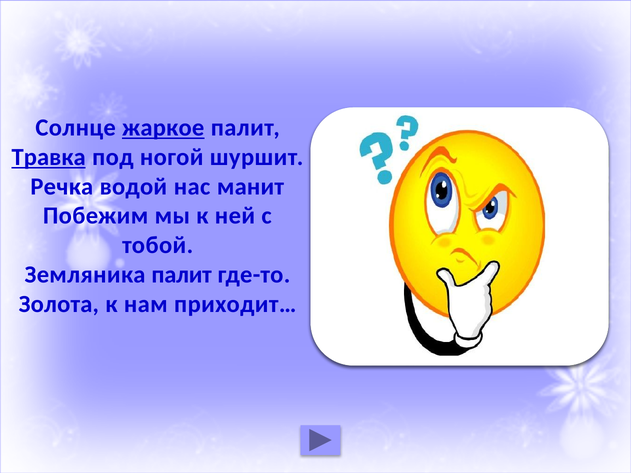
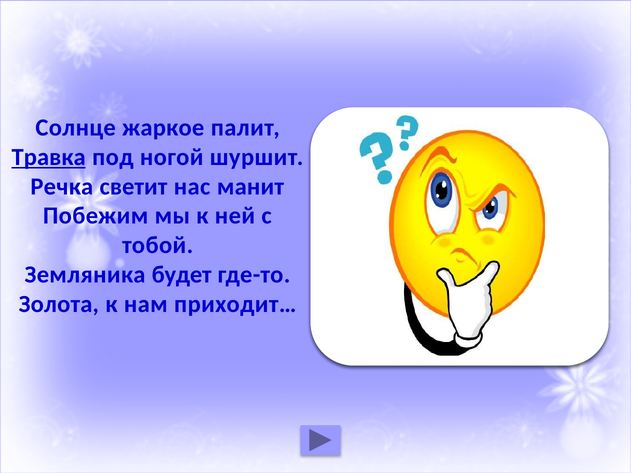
жаркое underline: present -> none (163, 128)
водой: водой -> светит (133, 187)
Земляника палит: палит -> будет (182, 275)
